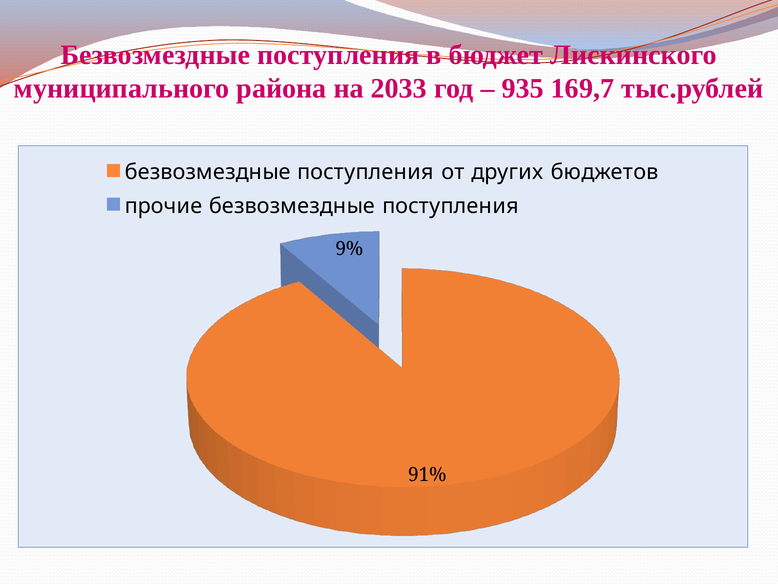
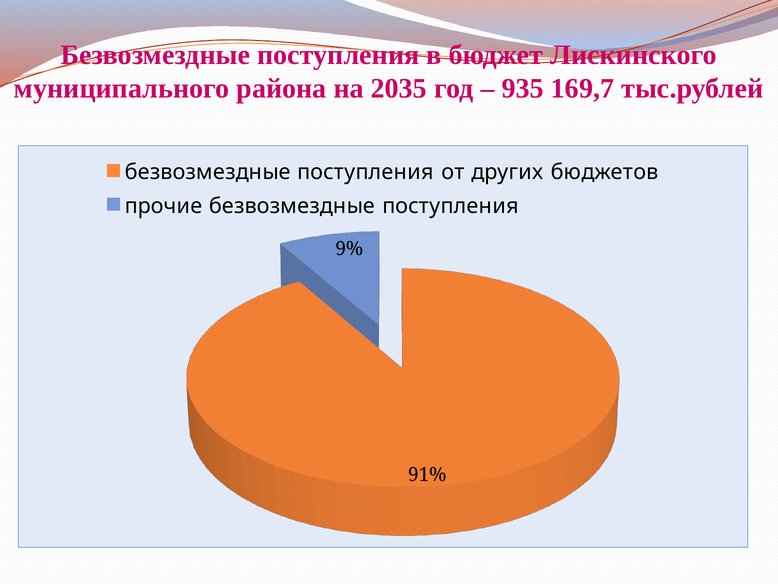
2033: 2033 -> 2035 (399, 88)
